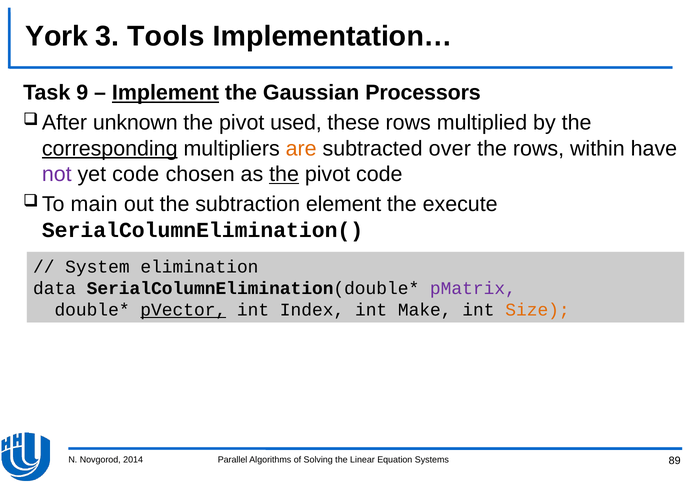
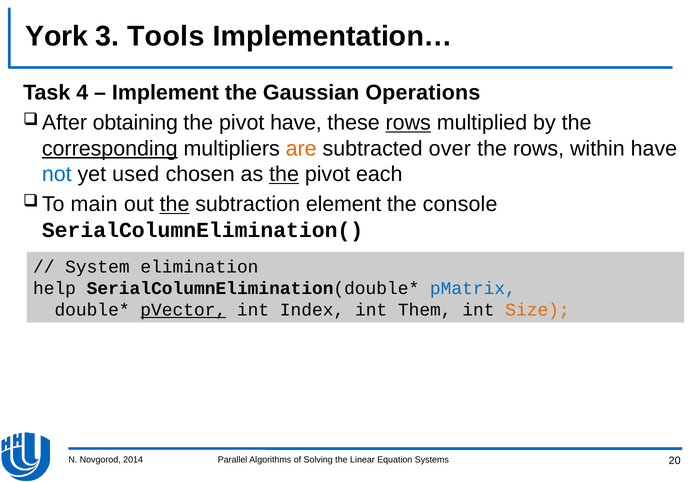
9: 9 -> 4 (82, 93)
Implement underline: present -> none (165, 93)
Processors: Processors -> Operations (423, 93)
unknown: unknown -> obtaining (135, 123)
pivot used: used -> have (296, 123)
rows underline: none -> present (408, 123)
not colour: purple -> blue (57, 174)
yet code: code -> used (136, 174)
pivot code: code -> each (379, 174)
the underline: none -> present (175, 204)
execute: execute -> console (460, 204)
data: data -> help (55, 288)
pMatrix colour: purple -> blue (473, 288)
Make: Make -> Them (425, 310)
89: 89 -> 20 (675, 461)
